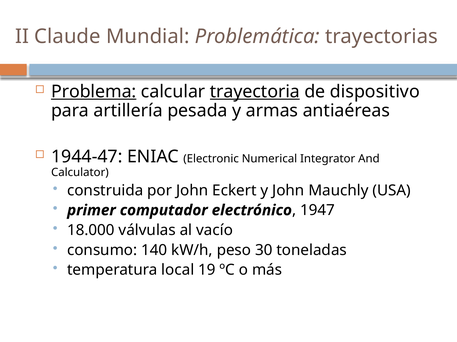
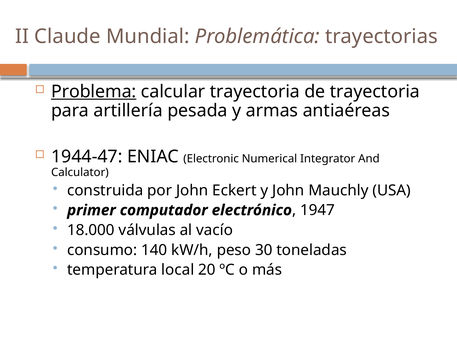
trayectoria underline: present -> none (255, 92)
de dispositivo: dispositivo -> trayectoria (375, 92)
19: 19 -> 20 (207, 271)
